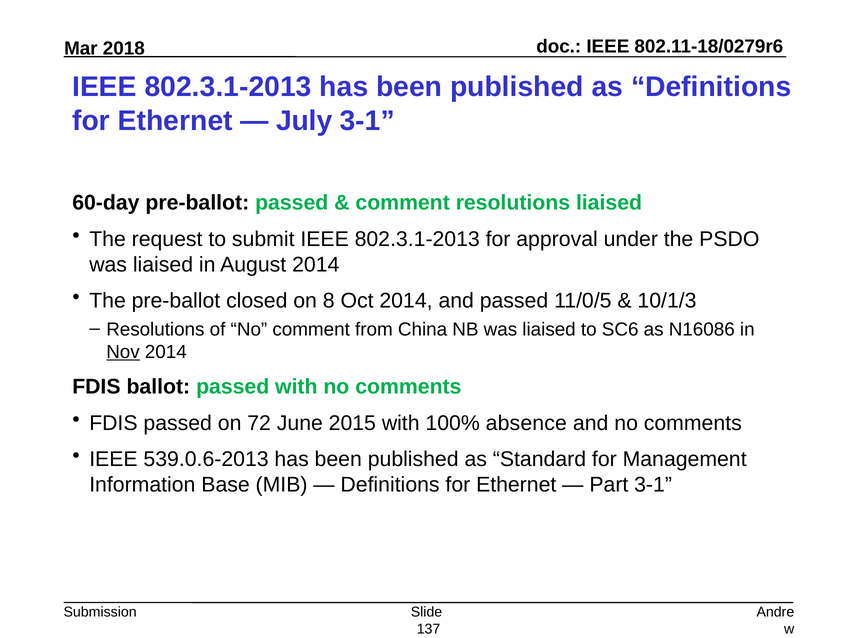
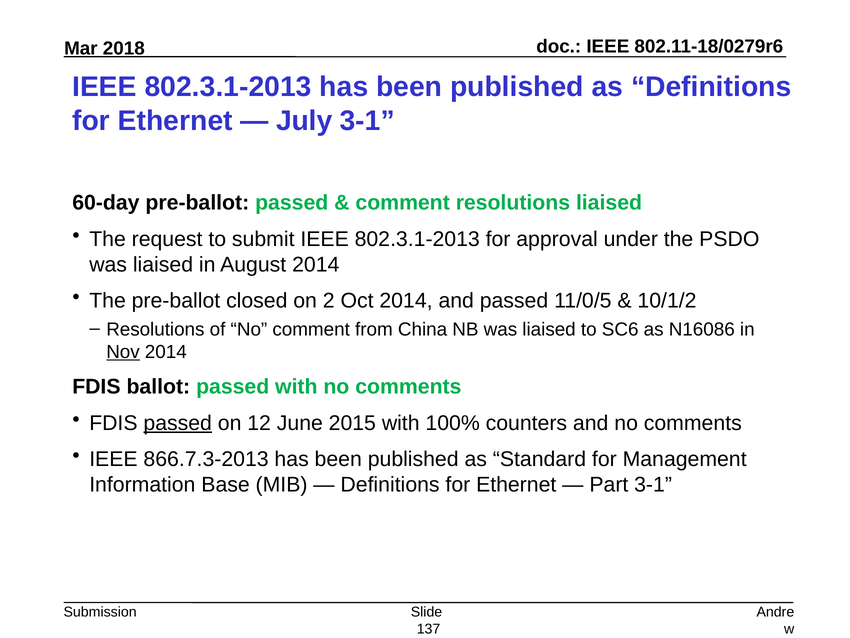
8: 8 -> 2 (329, 300)
10/1/3: 10/1/3 -> 10/1/2 (667, 300)
passed underline: none -> present (178, 423)
72: 72 -> 12 (259, 423)
absence: absence -> counters (526, 423)
539.0.6-2013: 539.0.6-2013 -> 866.7.3-2013 (206, 459)
